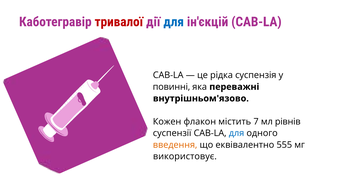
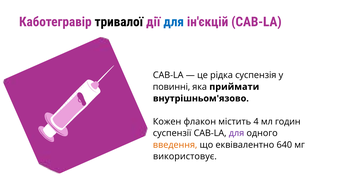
тривалої colour: red -> black (119, 22)
переважні: переважні -> приймати (234, 87)
7: 7 -> 4 (256, 121)
рівнів: рівнів -> годин (288, 121)
для colour: blue -> purple (237, 133)
555: 555 -> 640 (284, 145)
